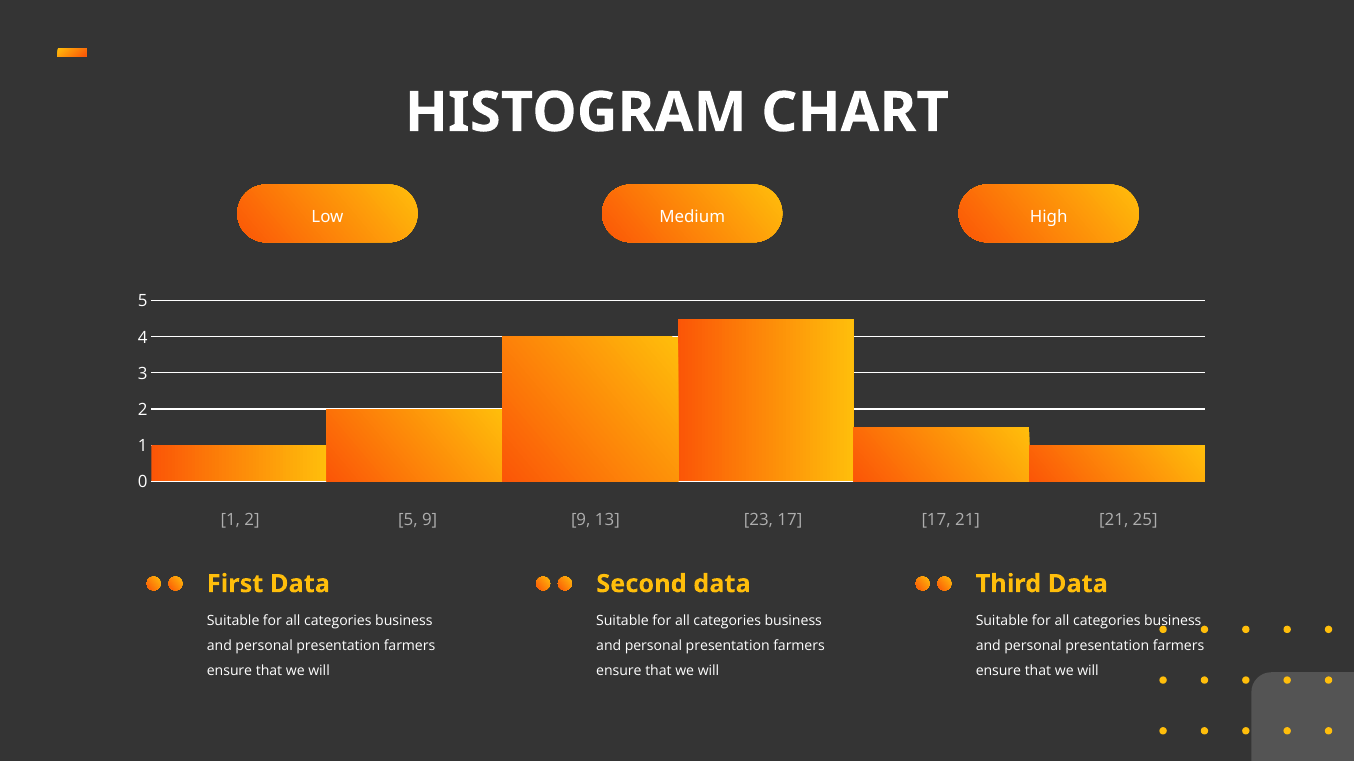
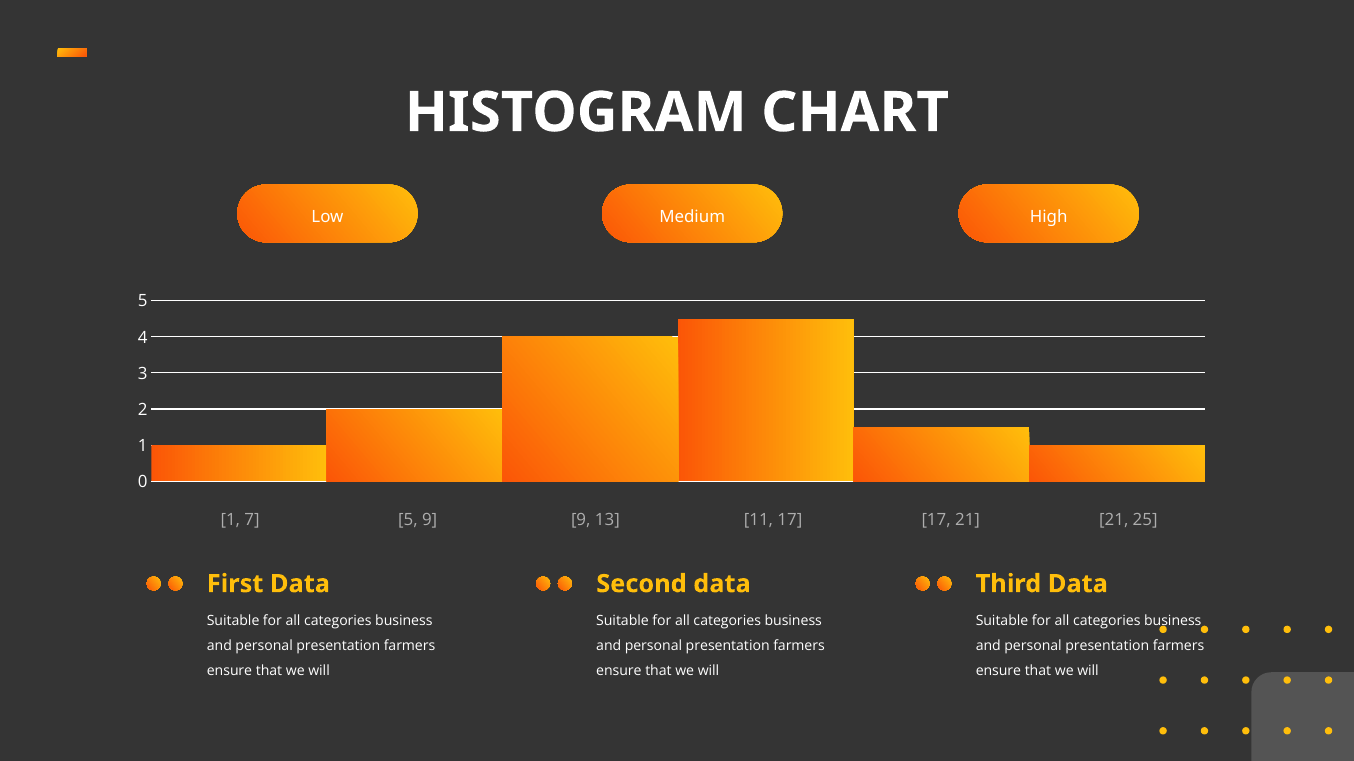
2: 2 -> 7 (252, 521)
23: 23 -> 11 (759, 521)
